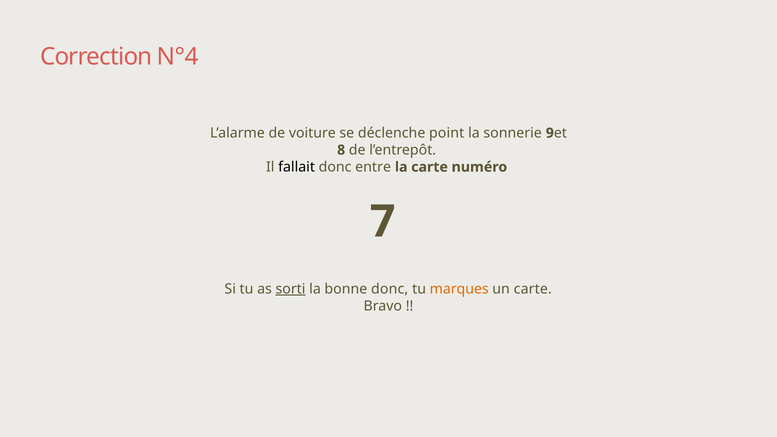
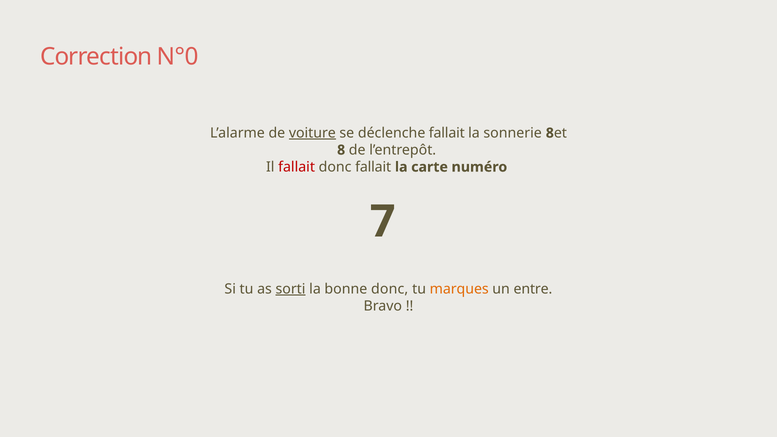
N°4: N°4 -> N°0 (178, 57)
voiture underline: none -> present (312, 133)
déclenche point: point -> fallait (447, 133)
sonnerie 9: 9 -> 8 (550, 133)
fallait colour: black -> red (297, 167)
donc entre: entre -> fallait (373, 167)
un carte: carte -> entre (533, 289)
